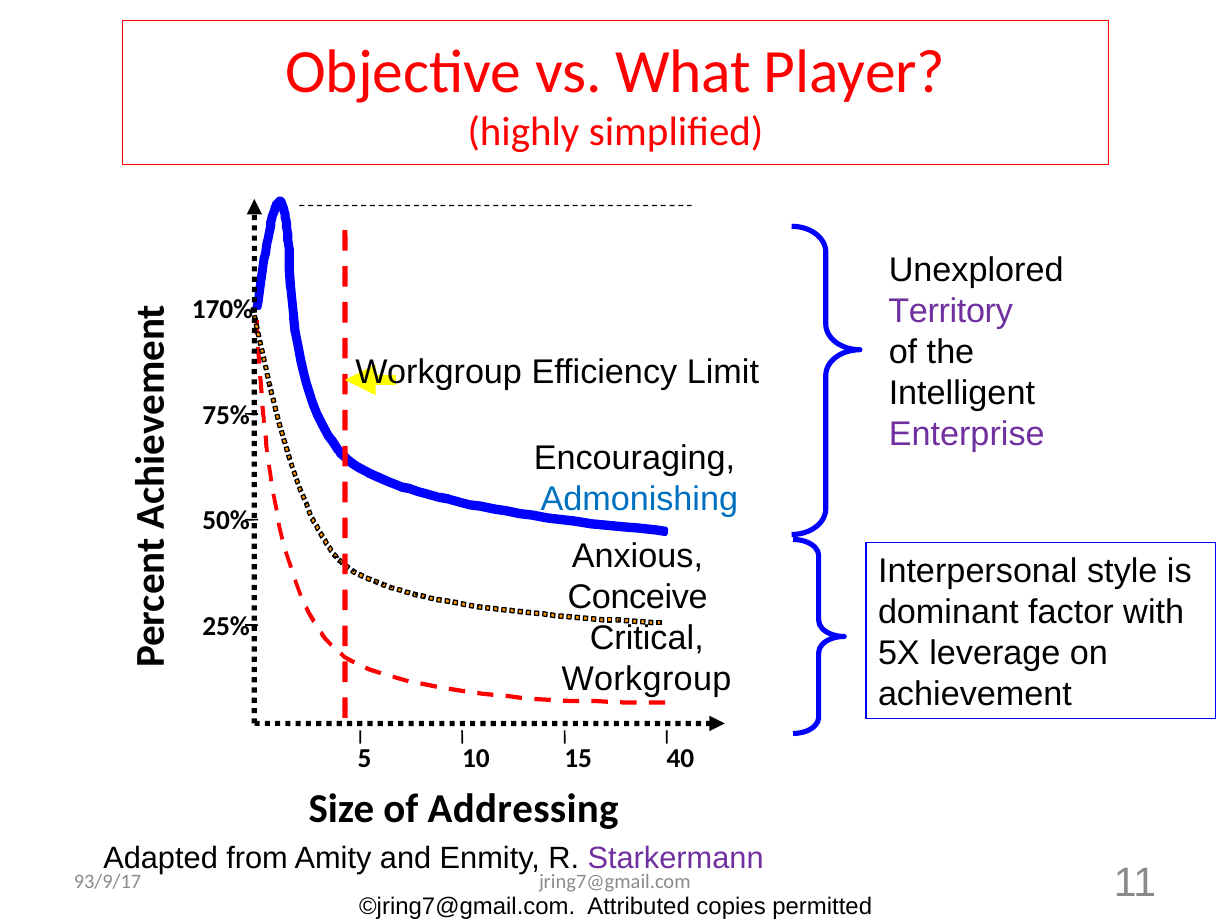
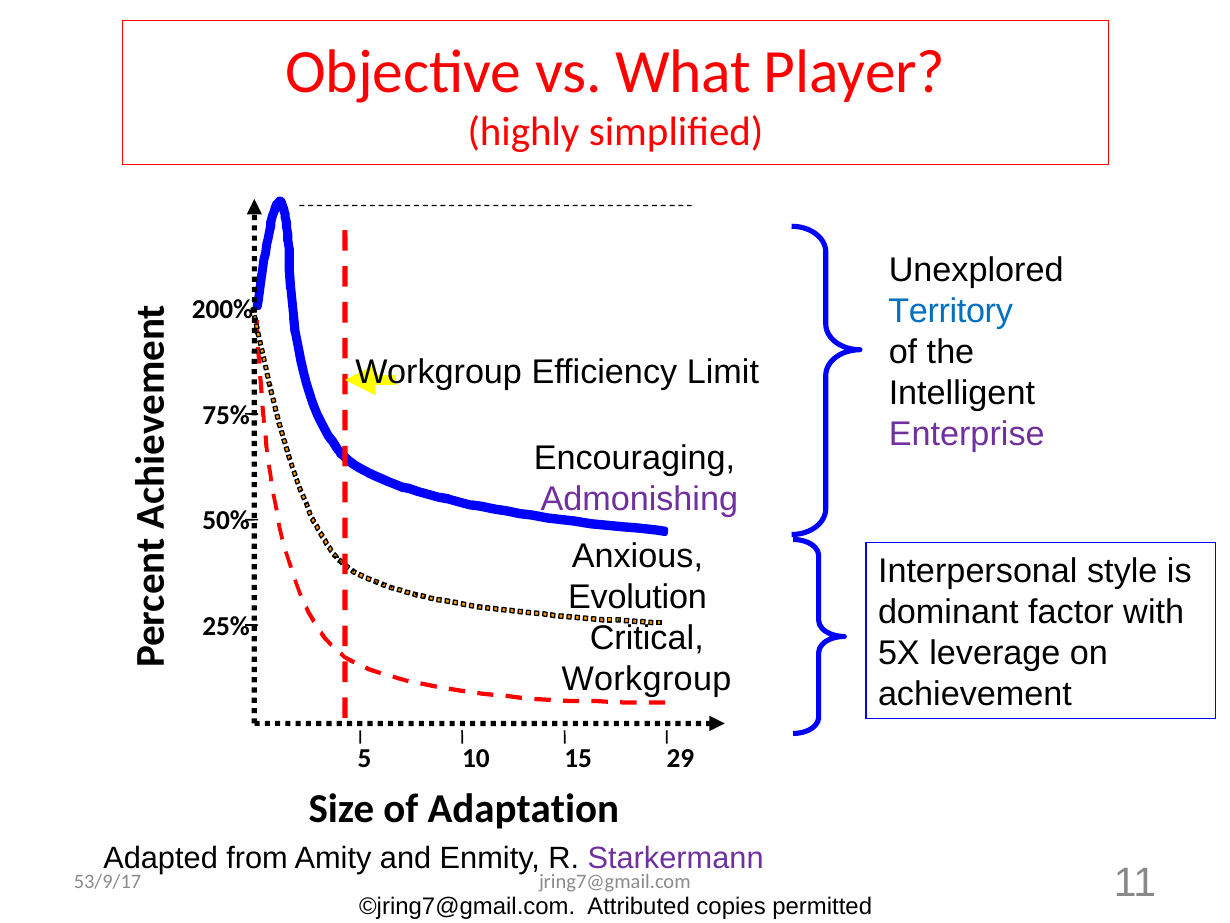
Territory colour: purple -> blue (951, 311)
170%: 170% -> 200% (222, 309)
Admonishing colour: blue -> purple (639, 499)
Conceive: Conceive -> Evolution (637, 597)
40: 40 -> 29 (680, 758)
Addressing: Addressing -> Adaptation (523, 809)
93/9/17: 93/9/17 -> 53/9/17 (108, 881)
